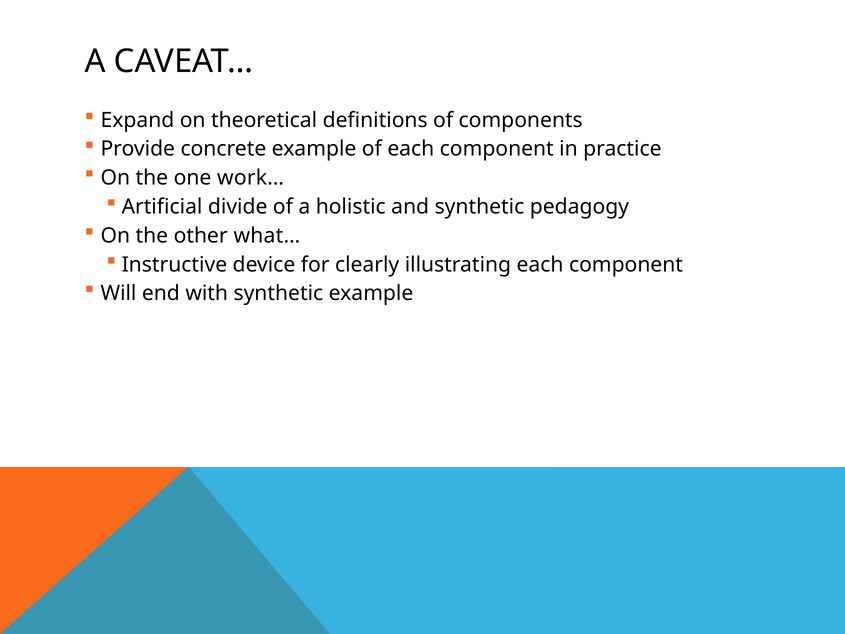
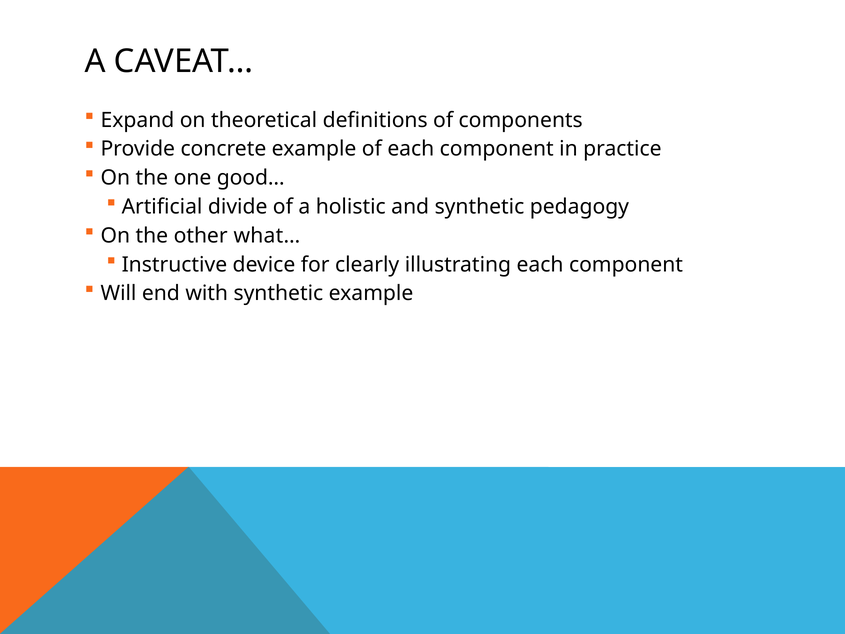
work…: work… -> good… (251, 178)
